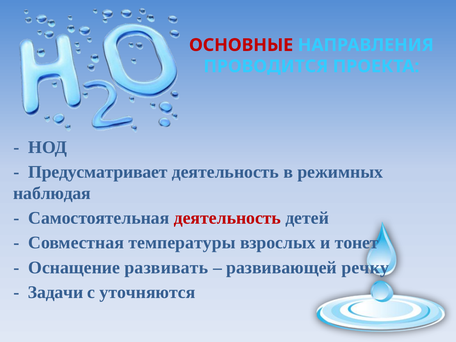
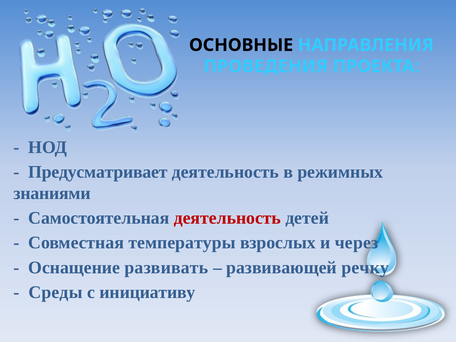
ОСНОВНЫЕ colour: red -> black (241, 45)
ПРОВОДИТСЯ: ПРОВОДИТСЯ -> ПРОВЕДЕНИЯ (266, 66)
наблюдая: наблюдая -> знаниями (52, 193)
тонет: тонет -> через (357, 243)
Задачи: Задачи -> Среды (55, 292)
уточняются: уточняются -> инициативу (147, 292)
